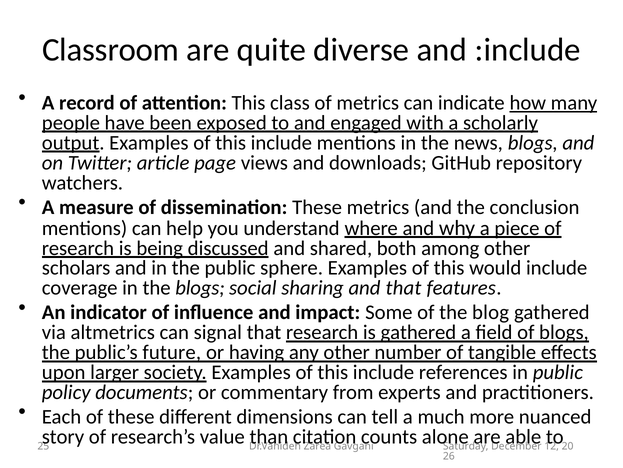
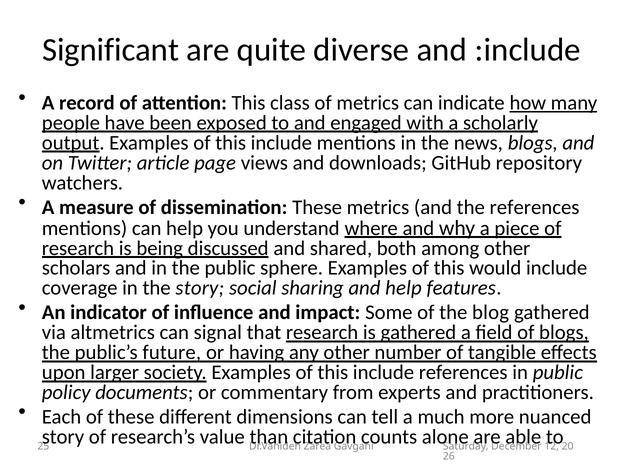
Classroom: Classroom -> Significant (111, 50)
the conclusion: conclusion -> references (535, 207)
the blogs: blogs -> story (200, 288)
and that: that -> help (403, 288)
